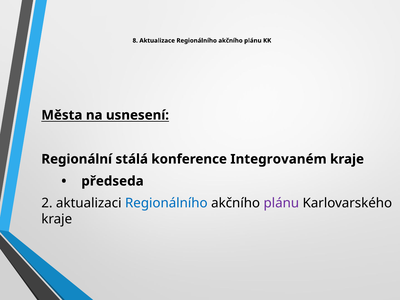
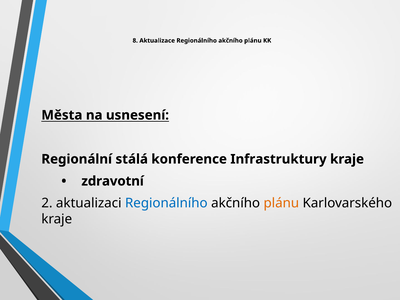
Integrovaném: Integrovaném -> Infrastruktury (279, 159)
předseda: předseda -> zdravotní (113, 181)
plánu colour: purple -> orange (281, 203)
